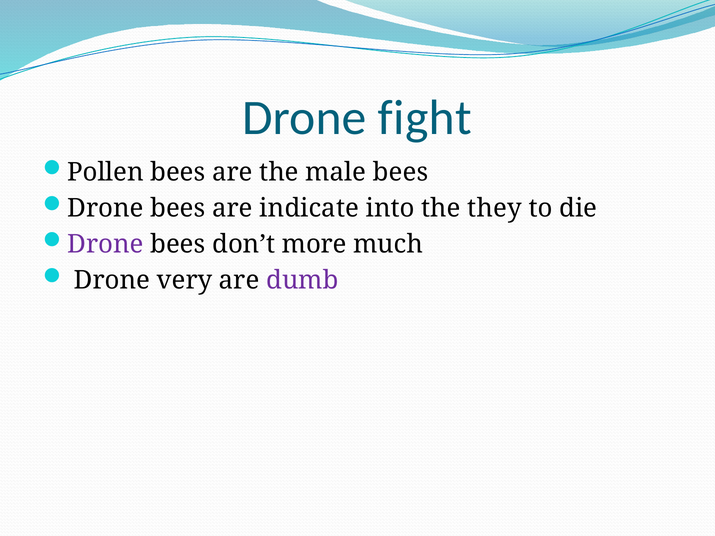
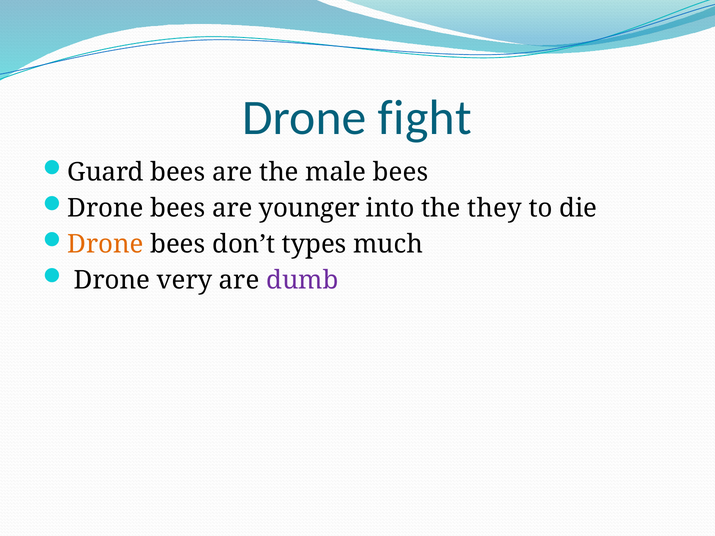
Pollen: Pollen -> Guard (106, 172)
indicate: indicate -> younger (309, 208)
Drone colour: purple -> orange (105, 244)
more: more -> types (314, 244)
